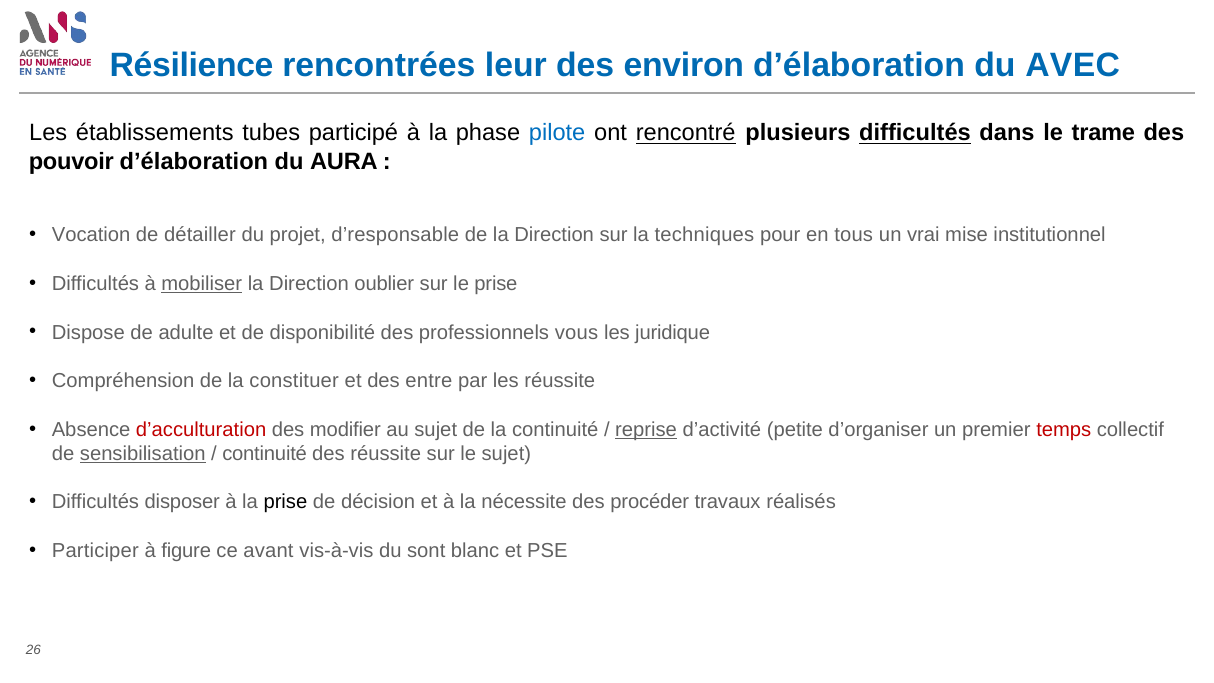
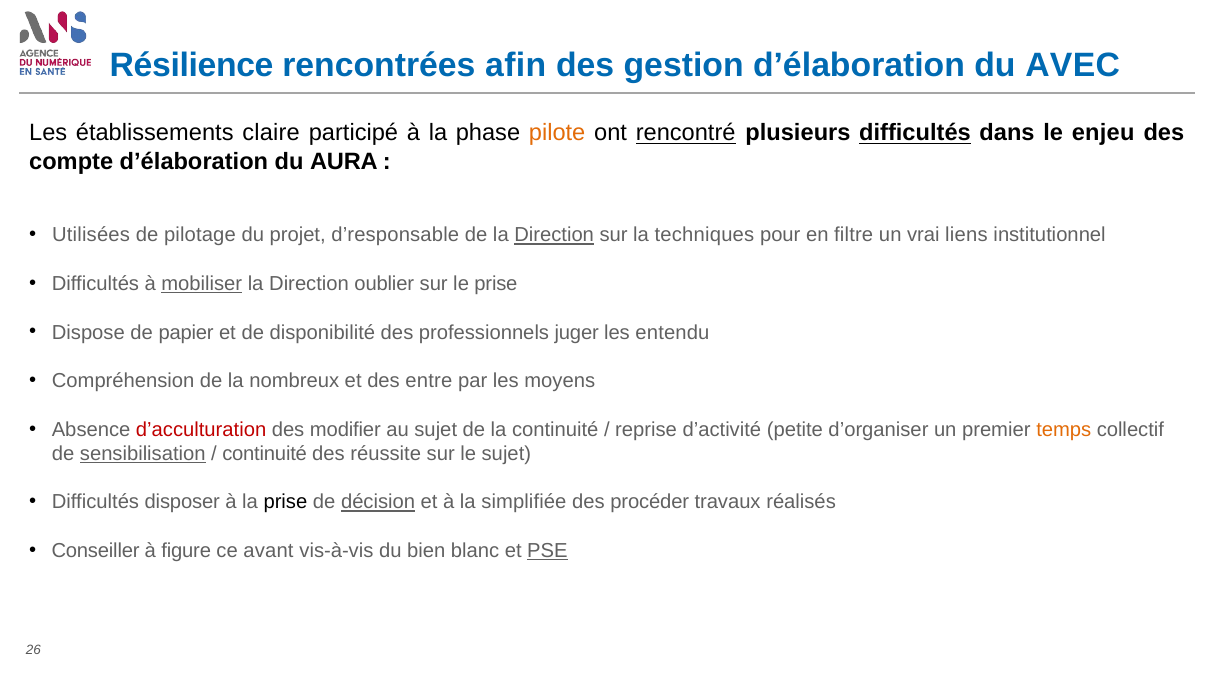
leur: leur -> afin (516, 65)
environ: environ -> gestion (684, 65)
tubes: tubes -> claire (271, 133)
pilote colour: blue -> orange (557, 133)
trame: trame -> enjeu (1103, 133)
pouvoir: pouvoir -> compte (71, 161)
Vocation: Vocation -> Utilisées (91, 235)
détailler: détailler -> pilotage (200, 235)
Direction underline: none -> present (554, 235)
tous: tous -> filtre (854, 235)
mise: mise -> liens (966, 235)
adulte: adulte -> papier (186, 332)
vous: vous -> juger (577, 332)
juridique: juridique -> entendu (672, 332)
constituer: constituer -> nombreux (294, 381)
les réussite: réussite -> moyens (560, 381)
reprise underline: present -> none (646, 429)
temps colour: red -> orange (1064, 429)
décision underline: none -> present (378, 502)
nécessite: nécessite -> simplifiée (524, 502)
Participer: Participer -> Conseiller (96, 551)
sont: sont -> bien (426, 551)
PSE underline: none -> present (547, 551)
